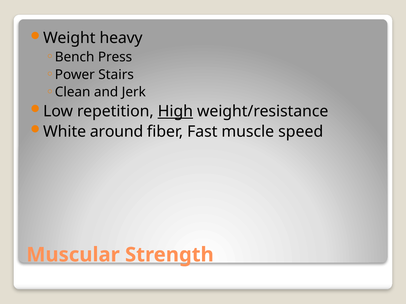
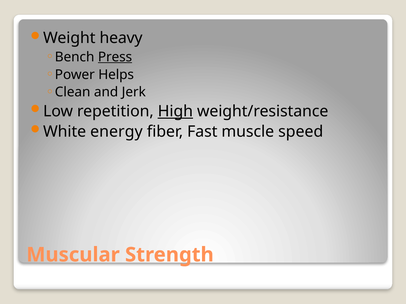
Press underline: none -> present (115, 57)
Stairs: Stairs -> Helps (116, 75)
around: around -> energy (116, 132)
